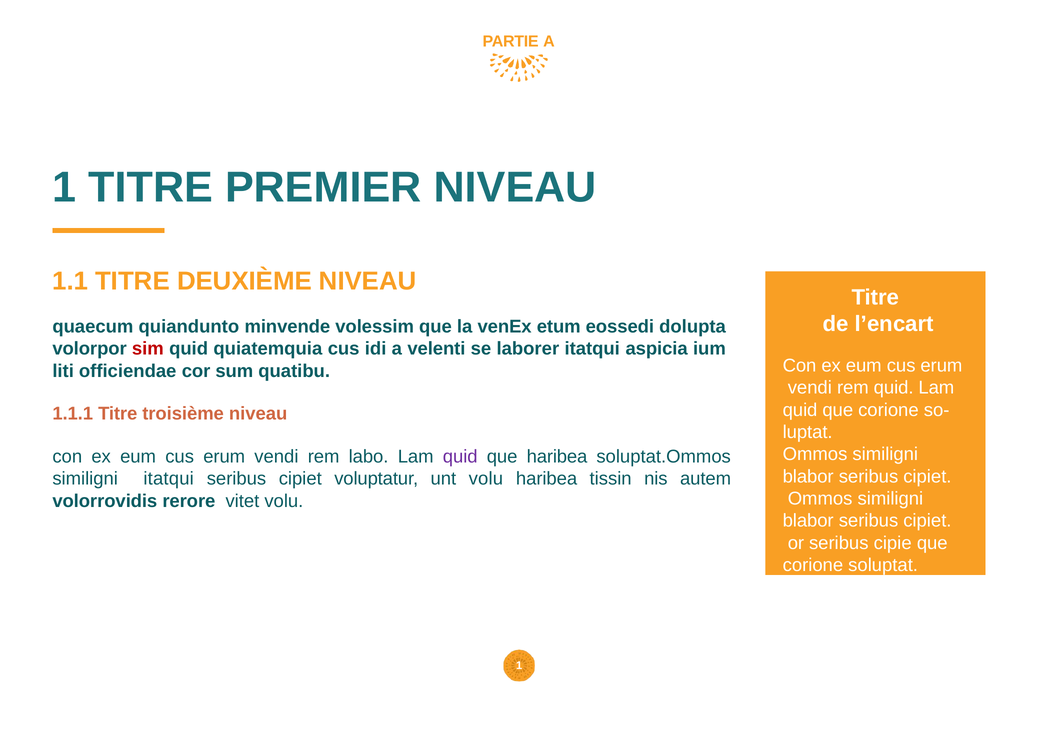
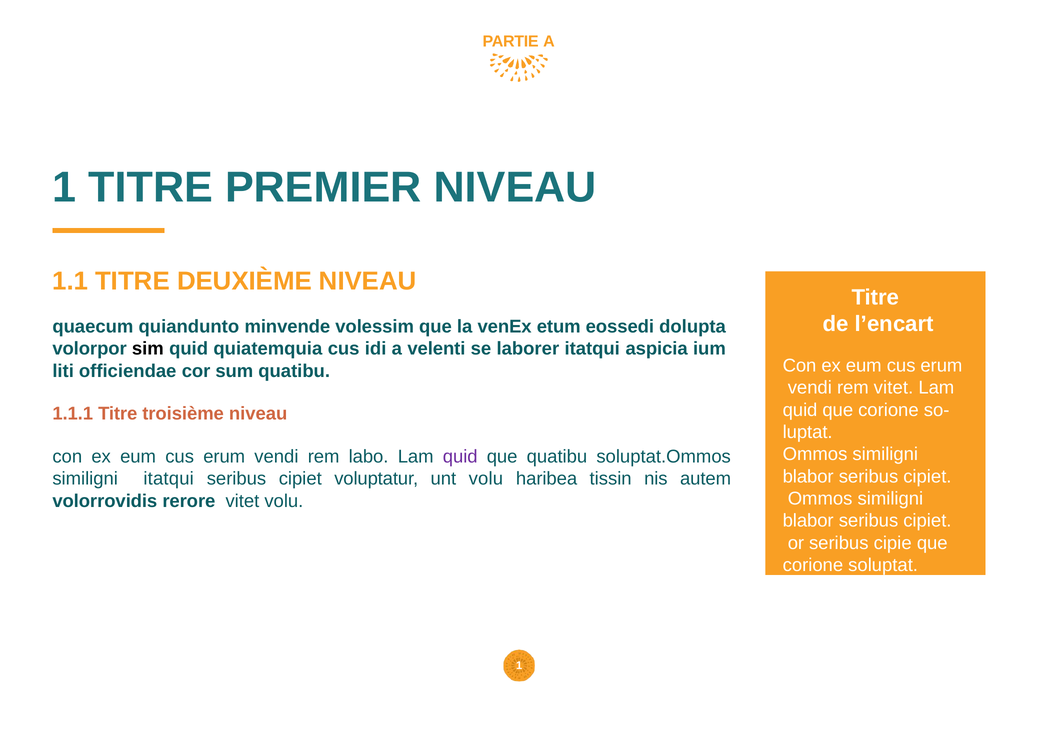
sim colour: red -> black (148, 349)
rem quid: quid -> vitet (894, 388)
que haribea: haribea -> quatibu (557, 457)
